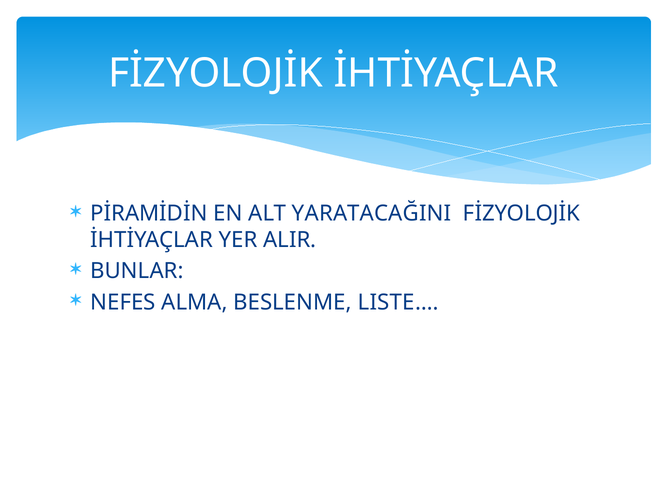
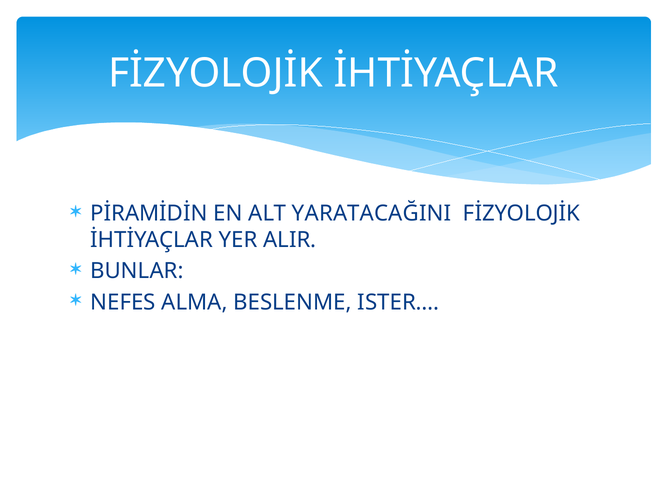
LISTE…: LISTE… -> ISTER… (398, 302)
